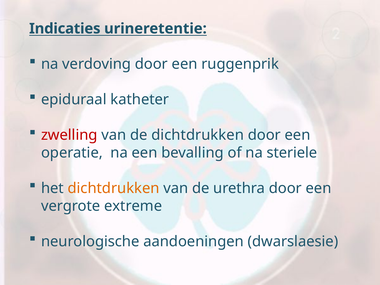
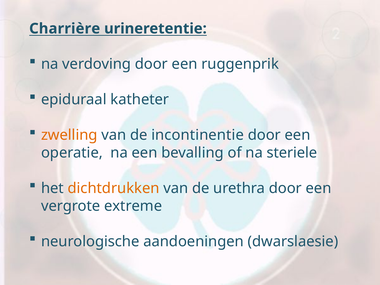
Indicaties: Indicaties -> Charrière (65, 29)
zwelling colour: red -> orange (69, 135)
de dichtdrukken: dichtdrukken -> incontinentie (198, 135)
